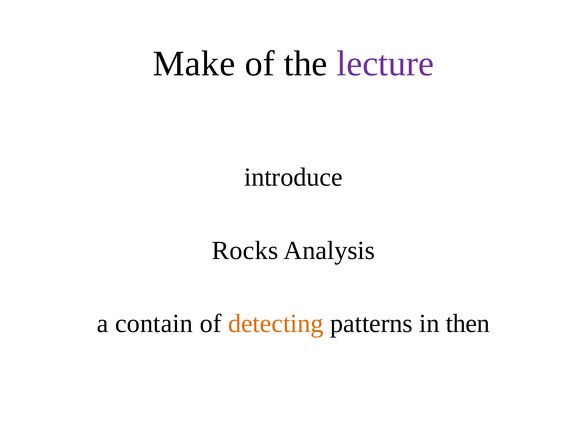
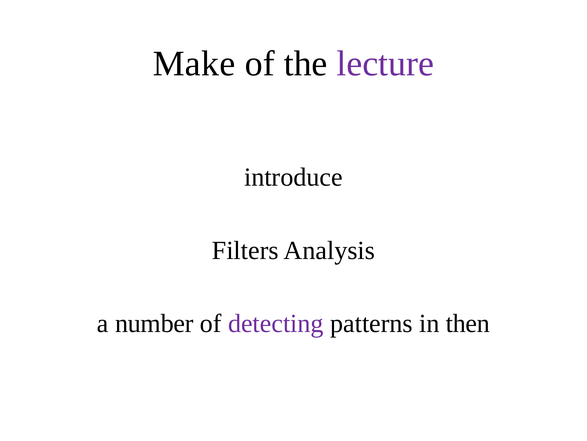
Rocks: Rocks -> Filters (245, 250)
contain: contain -> number (154, 323)
detecting colour: orange -> purple (276, 323)
